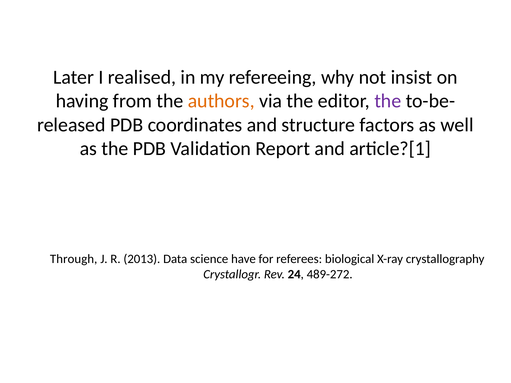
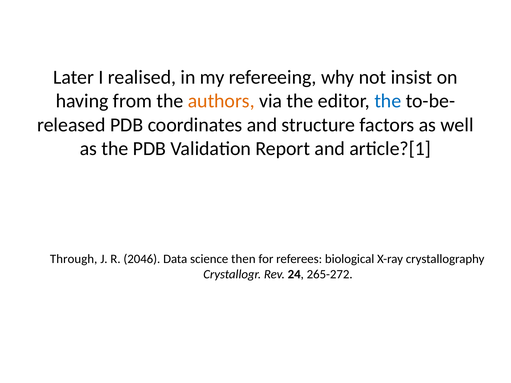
the colour: purple -> blue (388, 101)
2013: 2013 -> 2046 (142, 259)
have: have -> then (243, 259)
489-272: 489-272 -> 265-272 (330, 274)
